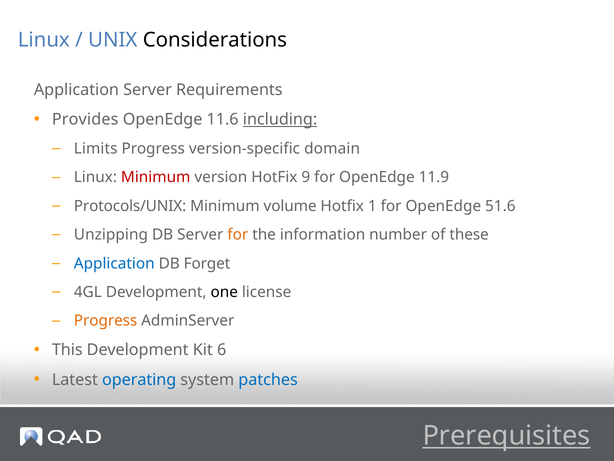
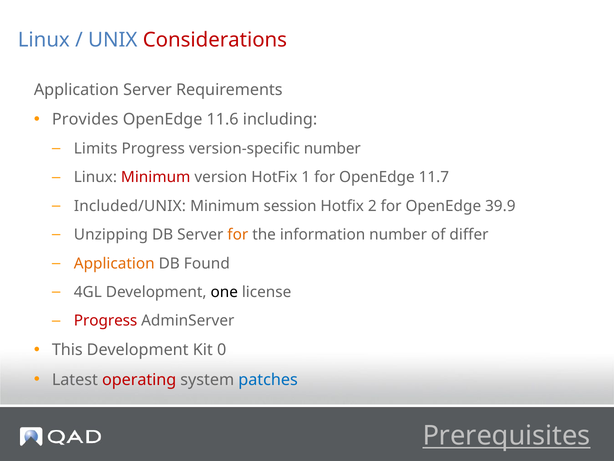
Considerations colour: black -> red (215, 40)
including underline: present -> none (280, 119)
version-specific domain: domain -> number (332, 149)
9: 9 -> 1 (306, 177)
11.9: 11.9 -> 11.7 (434, 177)
Protocols/UNIX: Protocols/UNIX -> Included/UNIX (130, 206)
volume: volume -> session (290, 206)
1: 1 -> 2 (372, 206)
51.6: 51.6 -> 39.9 (500, 206)
these: these -> differ (469, 235)
Application colour: blue -> orange (114, 263)
Forget: Forget -> Found (207, 263)
Progress colour: orange -> red (106, 320)
6: 6 -> 0 (222, 350)
operating colour: blue -> red (139, 379)
